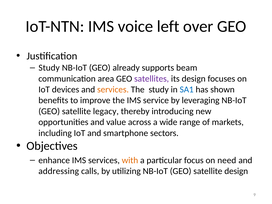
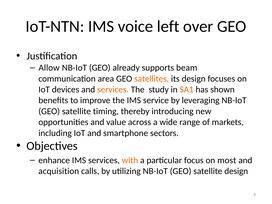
Study: Study -> Allow (49, 68)
satellites colour: purple -> orange (152, 79)
SA1 colour: blue -> orange (187, 89)
legacy: legacy -> timing (106, 111)
need: need -> most (227, 160)
addressing: addressing -> acquisition (59, 171)
